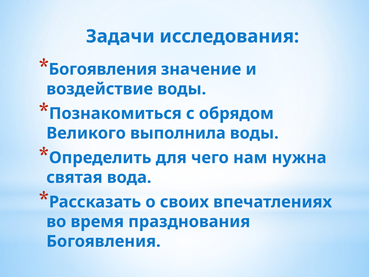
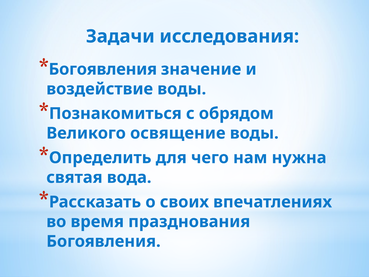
выполнила: выполнила -> освящение (178, 133)
